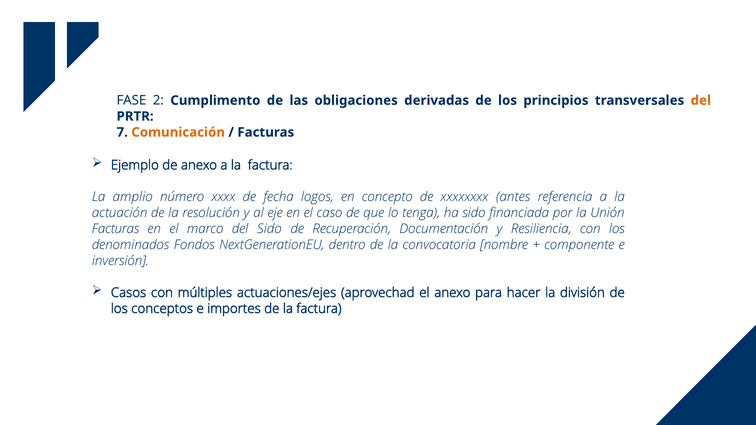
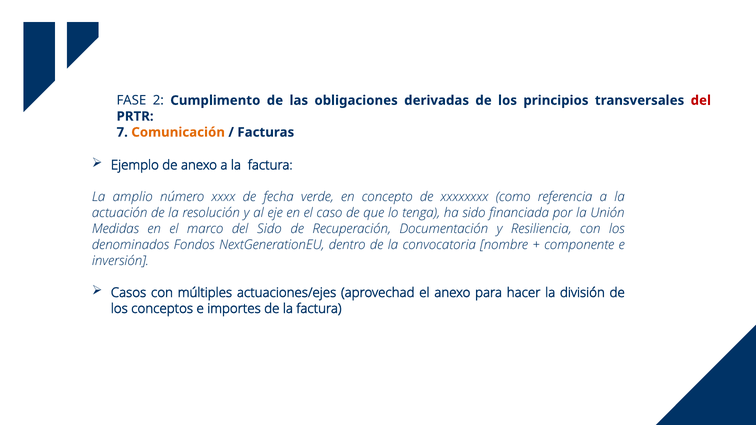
del colour: orange -> red (701, 100)
logos: logos -> verde (317, 197)
antes: antes -> como (513, 197)
Facturas: Facturas -> Medidas (115, 229)
